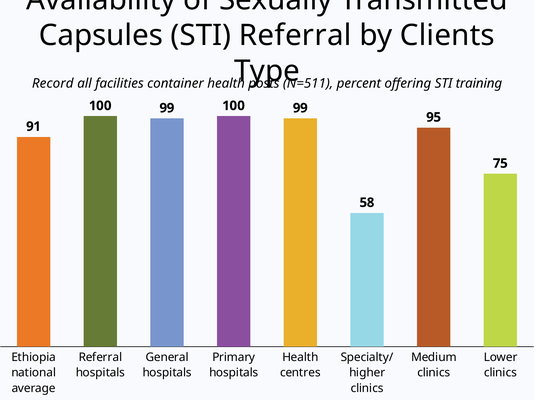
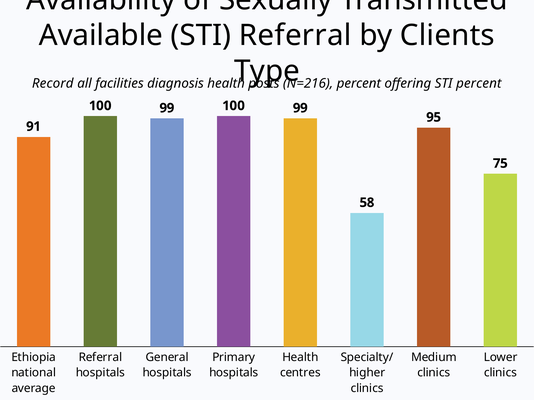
Capsules: Capsules -> Available (101, 35)
container: container -> diagnosis (175, 83)
N=511: N=511 -> N=216 (308, 83)
STI training: training -> percent (479, 83)
